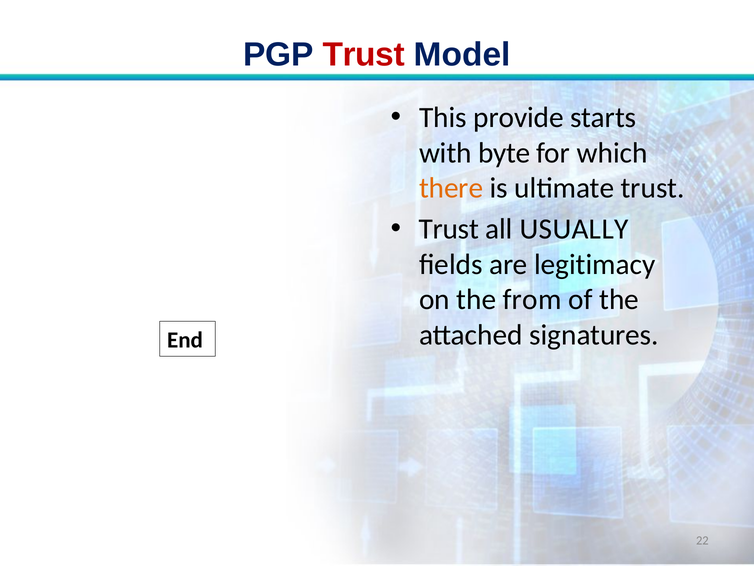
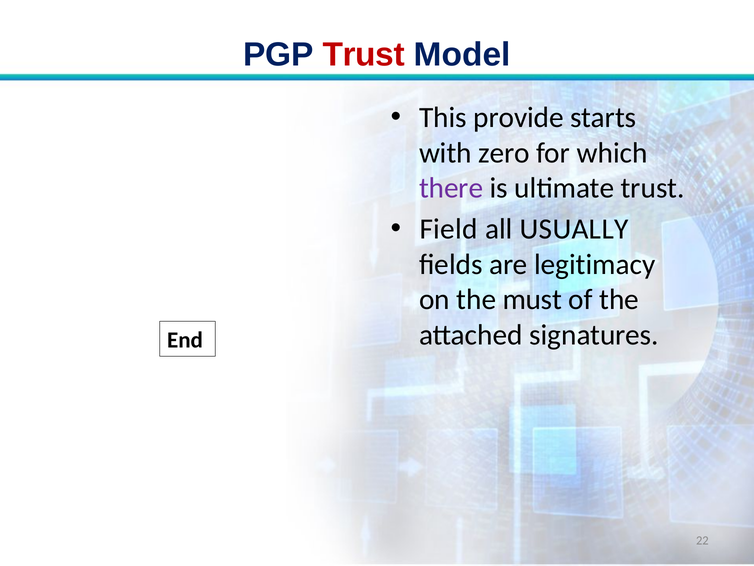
byte: byte -> zero (504, 153)
there colour: orange -> purple (451, 188)
Trust: Trust -> Field (449, 229)
from: from -> must (532, 300)
